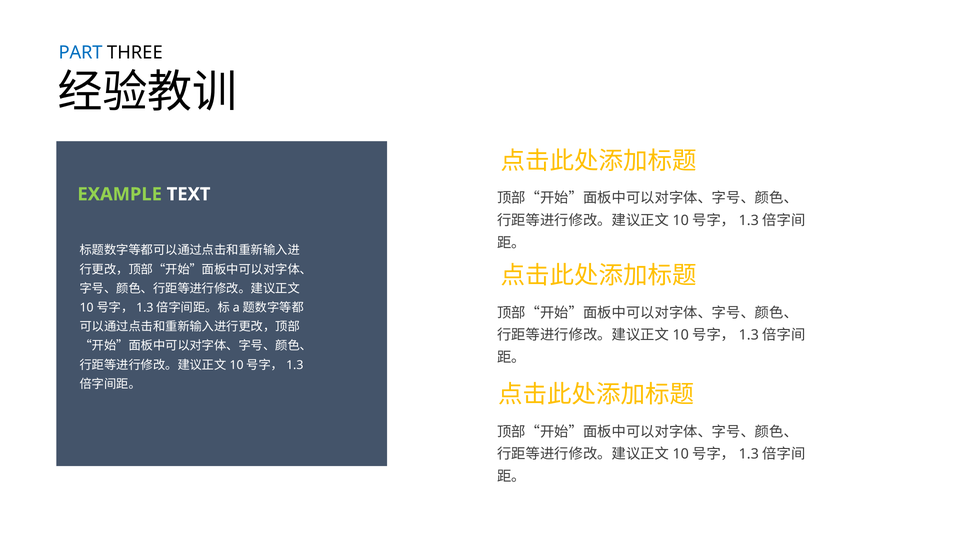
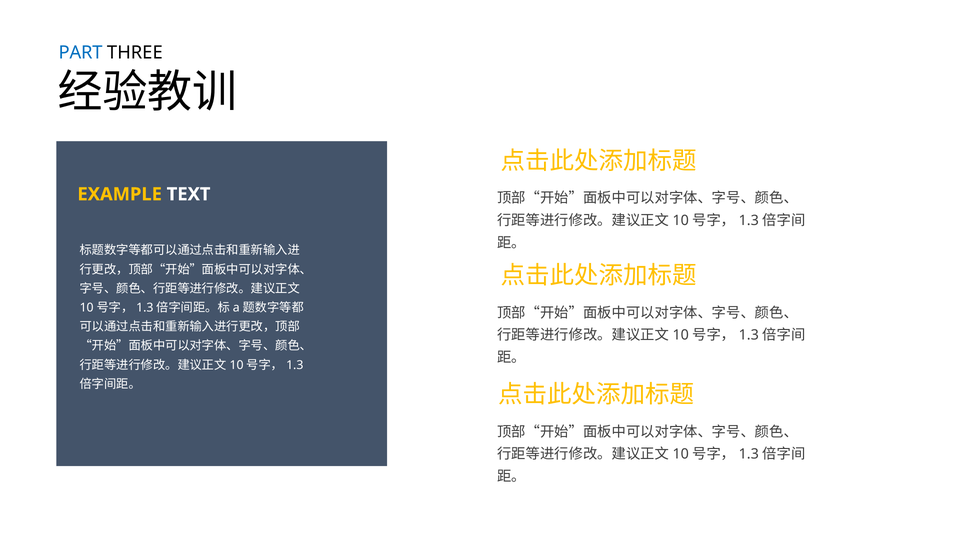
EXAMPLE colour: light green -> yellow (120, 194)
